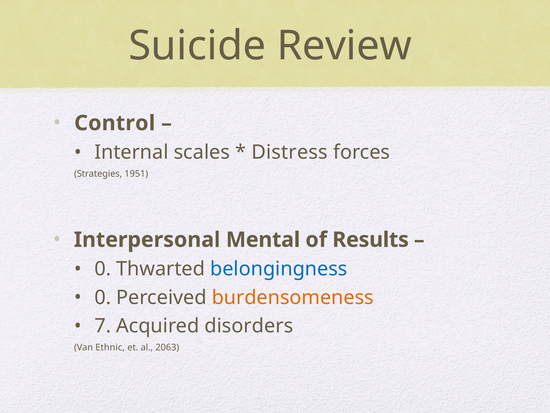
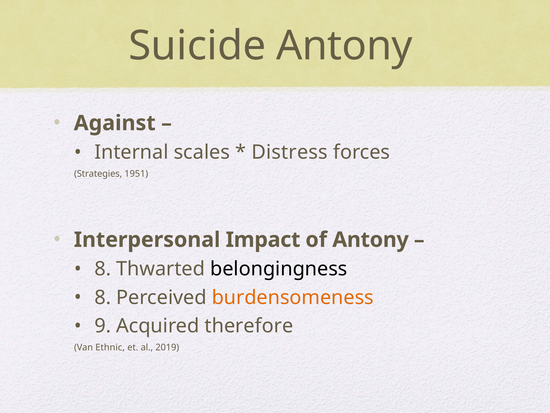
Suicide Review: Review -> Antony (344, 46)
Control: Control -> Against (115, 123)
Mental: Mental -> Impact (263, 239)
of Results: Results -> Antony (371, 239)
0: 0 -> 8 (103, 269)
belongingness colour: blue -> black (279, 269)
0: 0 -> 8 (103, 297)
7: 7 -> 9 (103, 326)
disorders: disorders -> therefore (249, 326)
2063: 2063 -> 2019 (167, 347)
